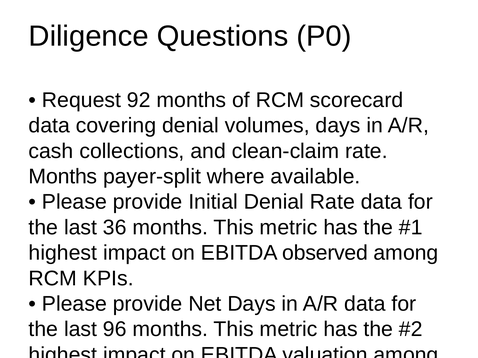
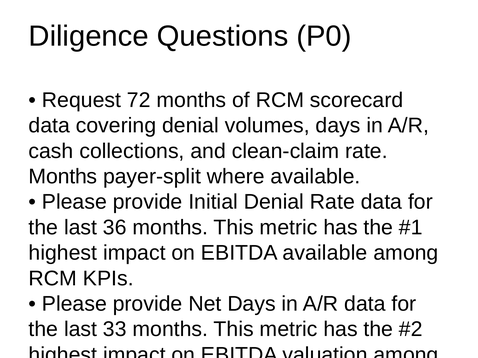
92: 92 -> 72 (139, 100)
EBITDA observed: observed -> available (325, 253)
96: 96 -> 33 (115, 330)
